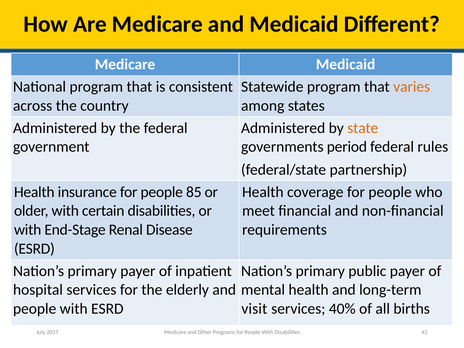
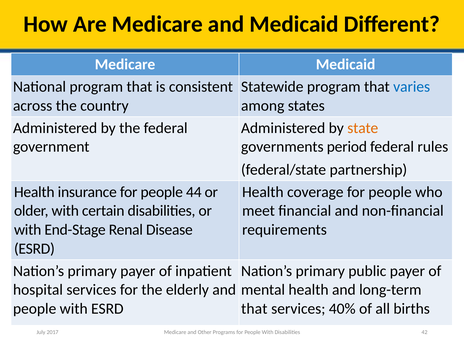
varies colour: orange -> blue (412, 87)
85: 85 -> 44 (194, 192)
visit: visit -> that (254, 309)
